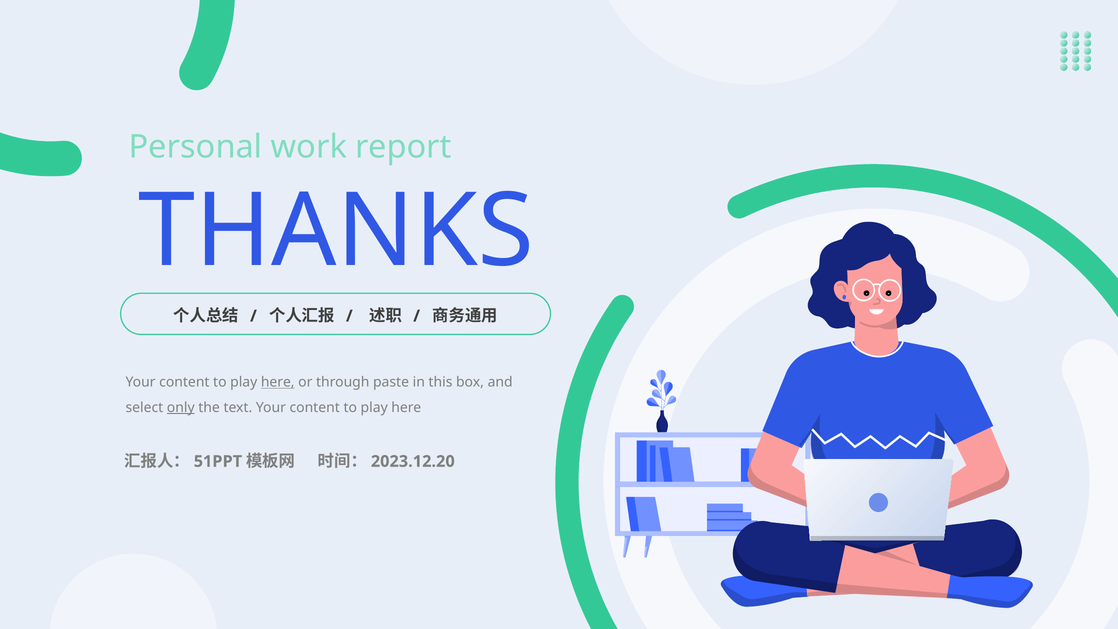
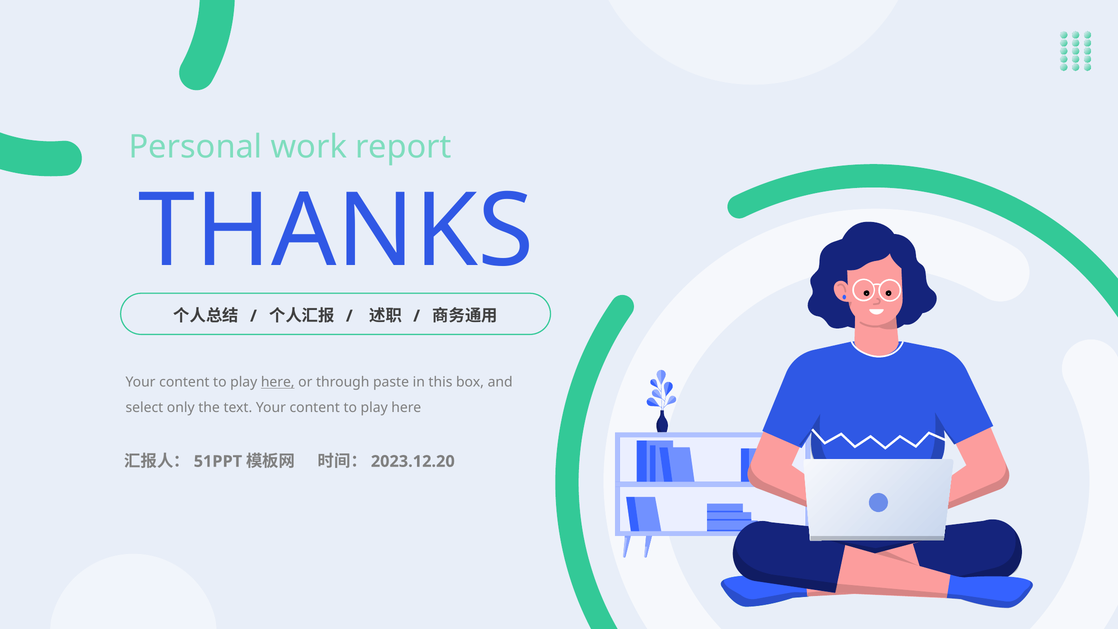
only underline: present -> none (181, 407)
